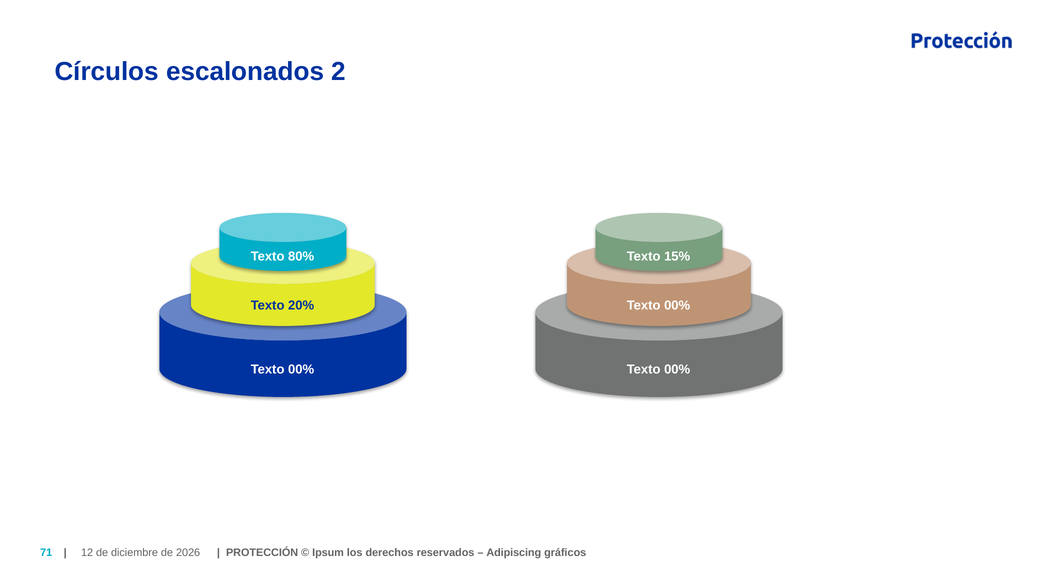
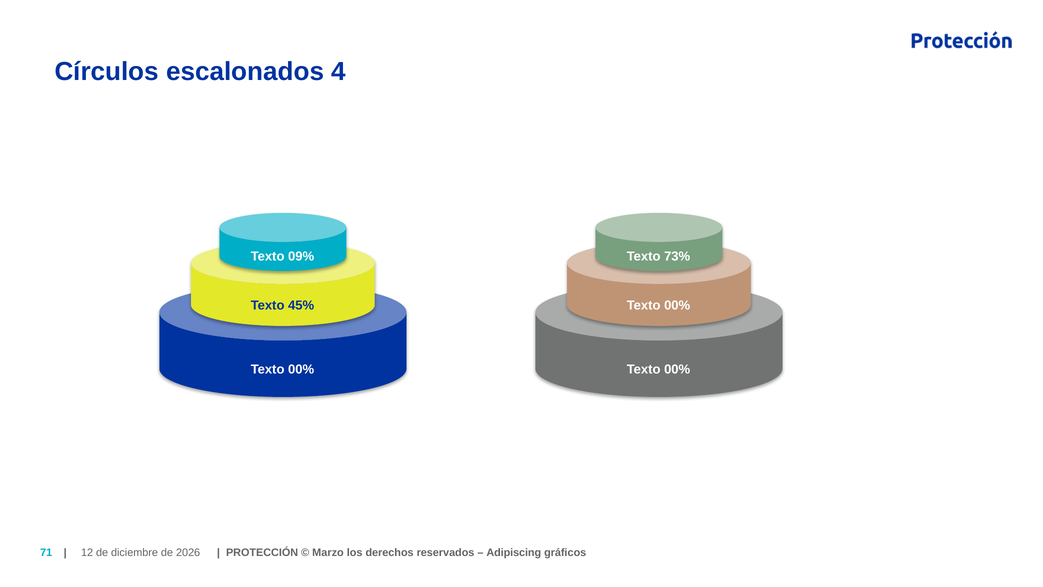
2: 2 -> 4 (339, 71)
80%: 80% -> 09% (301, 256)
15%: 15% -> 73% (677, 256)
20%: 20% -> 45% (301, 306)
Ipsum: Ipsum -> Marzo (328, 552)
